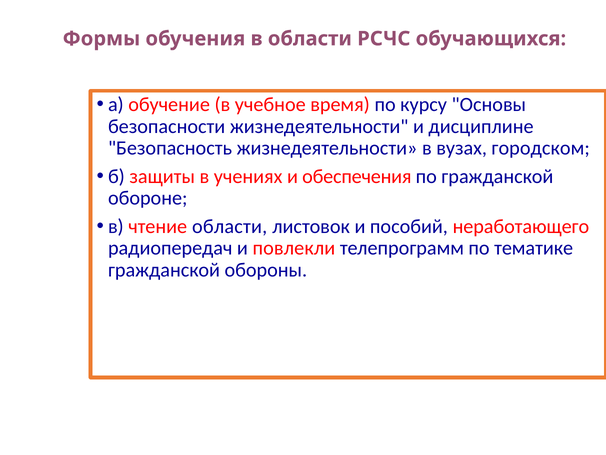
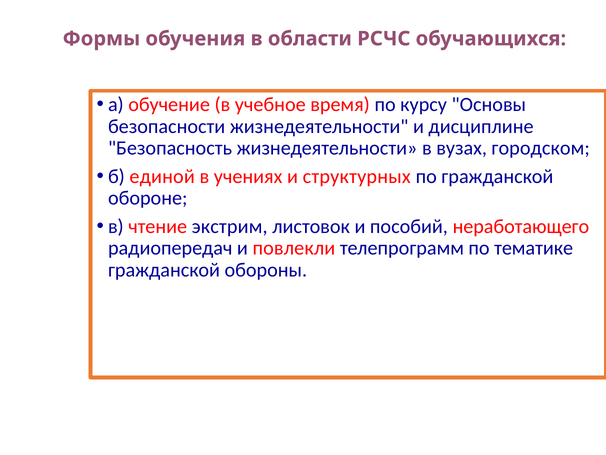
защиты: защиты -> единой (162, 176)
обеспечения: обеспечения -> структурных (357, 176)
чтение области: области -> экстрим (230, 226)
